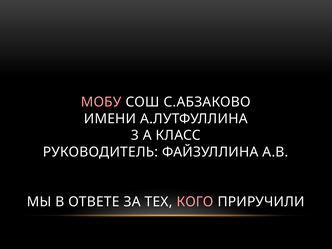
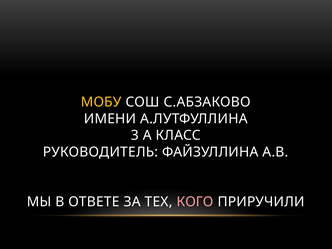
МОБУ colour: pink -> yellow (101, 102)
